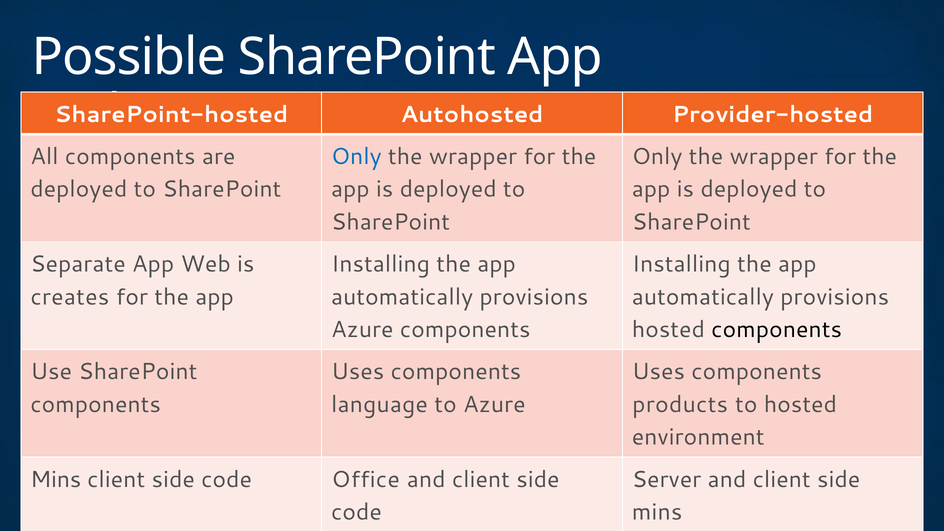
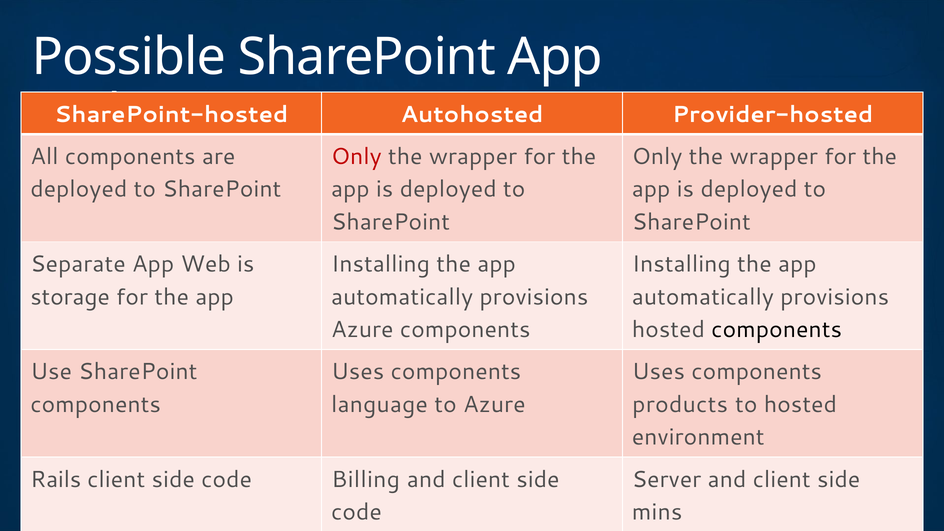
Only colour: blue -> red (356, 157)
creates: creates -> storage (70, 297)
Mins: Mins -> Rails (56, 479)
Office: Office -> Billing (366, 479)
